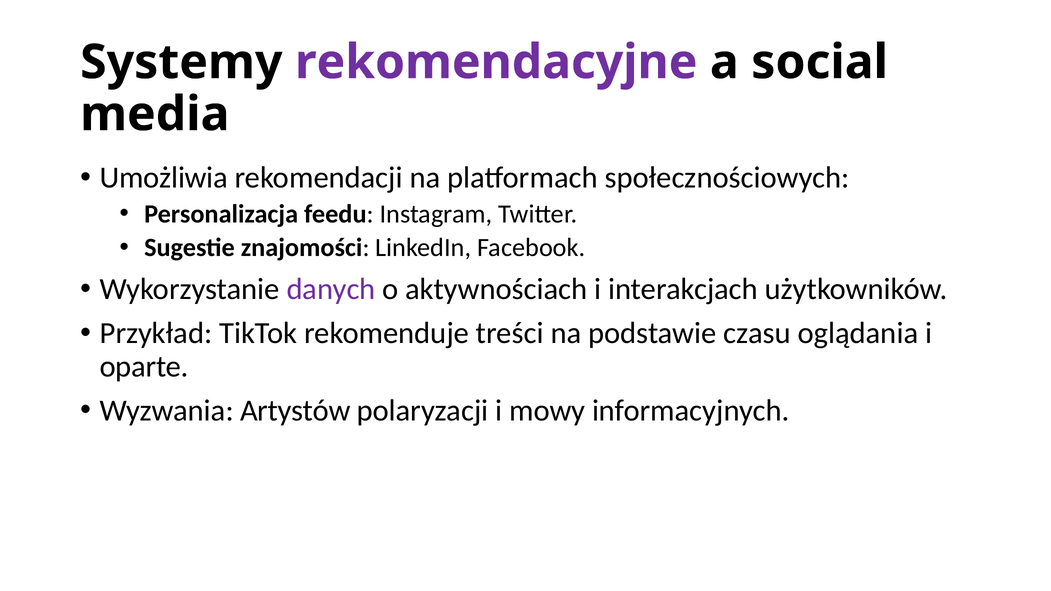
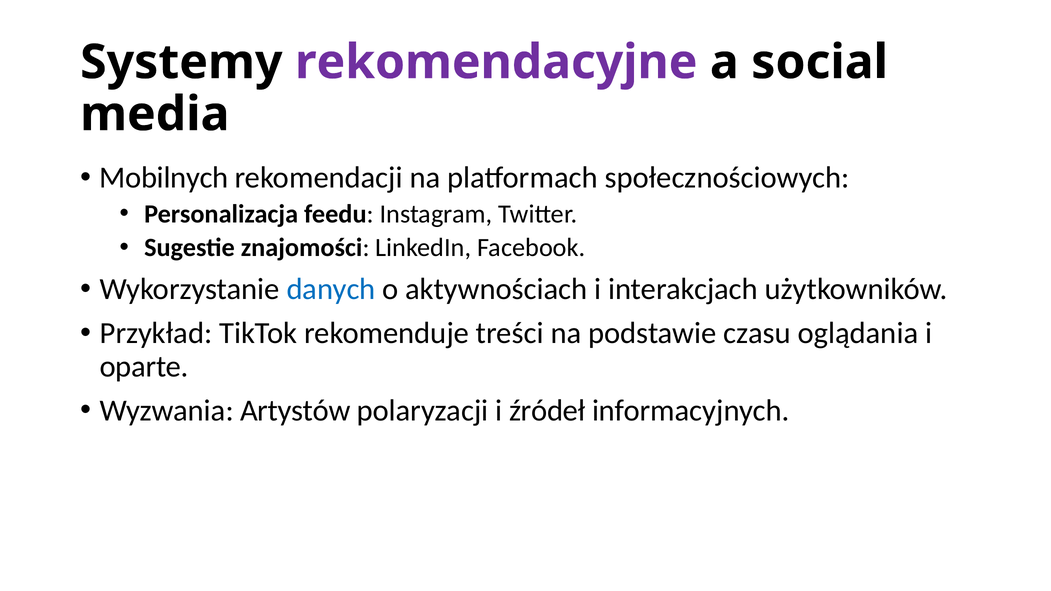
Umożliwia: Umożliwia -> Mobilnych (164, 178)
danych colour: purple -> blue (331, 289)
mowy: mowy -> źródeł (547, 411)
